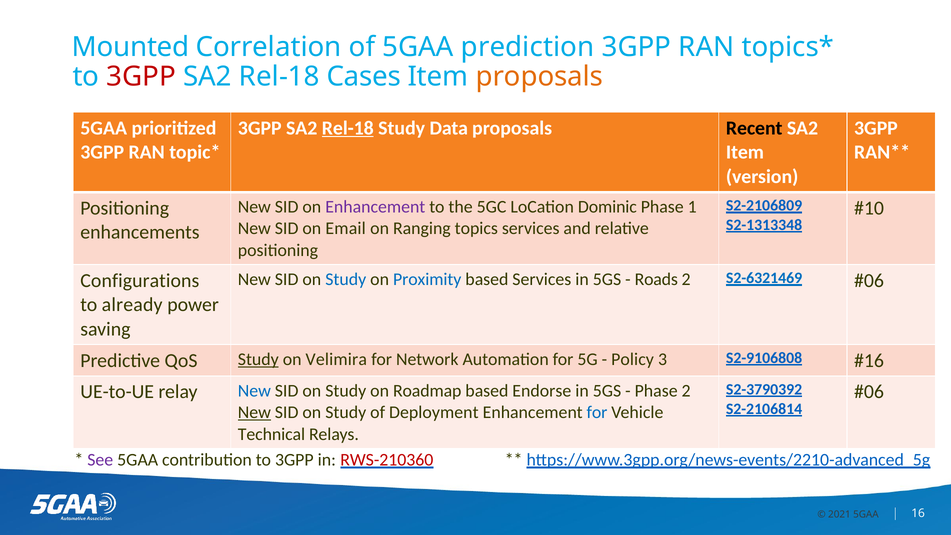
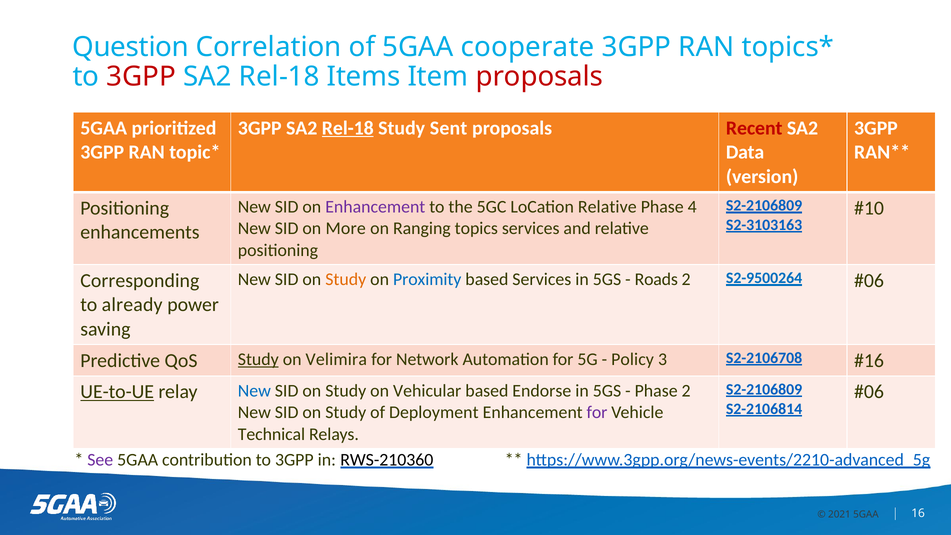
Mounted: Mounted -> Question (131, 47)
prediction: prediction -> cooperate (528, 47)
Cases: Cases -> Items (364, 77)
proposals colour: orange -> red (539, 77)
Data: Data -> Sent (449, 128)
Recent colour: black -> red (754, 128)
Item: Item -> Data (745, 152)
LoCation Dominic: Dominic -> Relative (607, 207)
1: 1 -> 4 (692, 207)
S2-1313348: S2-1313348 -> S2-3103163 (764, 225)
Email: Email -> More (346, 229)
Study colour: blue -> orange (346, 279)
S2-6321469: S2-6321469 -> S2-9500264 (764, 278)
Configurations: Configurations -> Corresponding (140, 280)
S2-9106808: S2-9106808 -> S2-2106708 (764, 358)
S2-3790392: S2-3790392 -> S2-2106809 (764, 389)
UE-to-UE underline: none -> present (117, 392)
Roadmap: Roadmap -> Vehicular (427, 391)
New underline: present -> none (254, 412)
for colour: blue -> purple (597, 412)
RWS-210360 colour: red -> black (387, 460)
